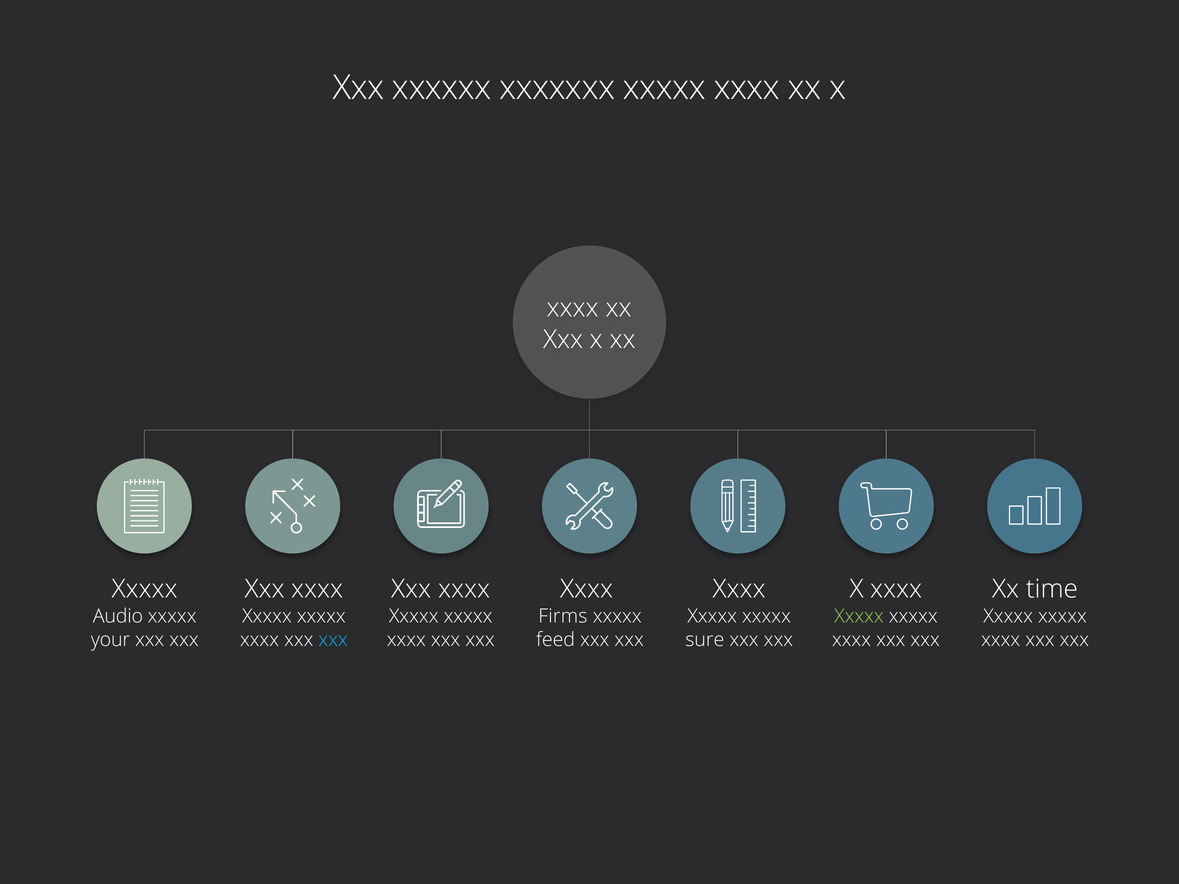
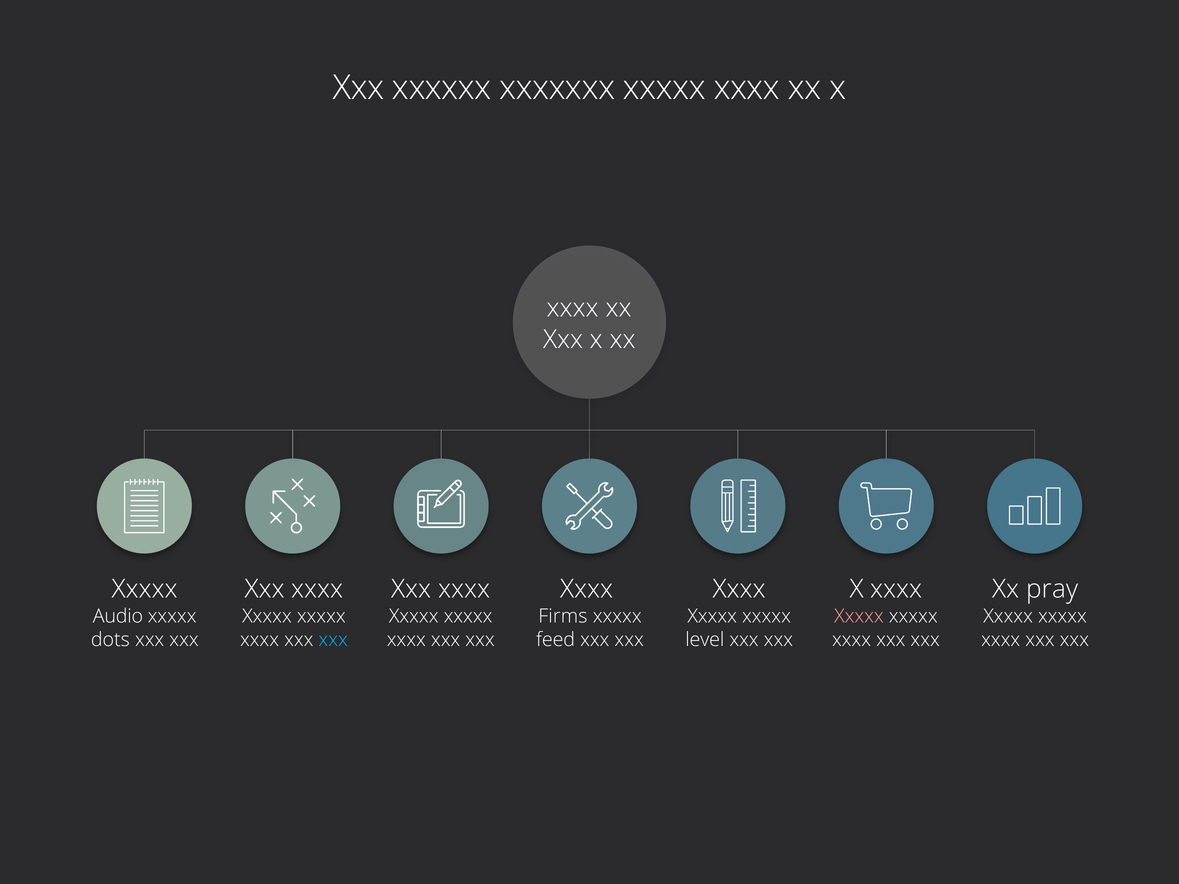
time: time -> pray (1052, 589)
Xxxxx colour: light green -> pink (859, 616)
your: your -> dots (110, 640)
sure: sure -> level (705, 640)
